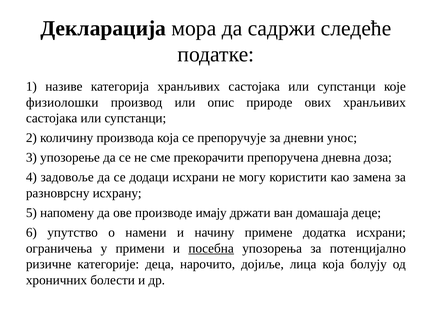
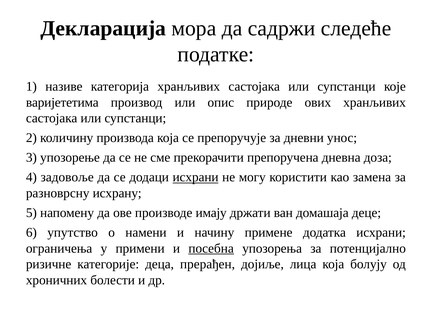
физиолошки: физиолошки -> варијететима (62, 102)
исхрани underline: none -> present (196, 177)
нарочито: нарочито -> прерађен (207, 264)
